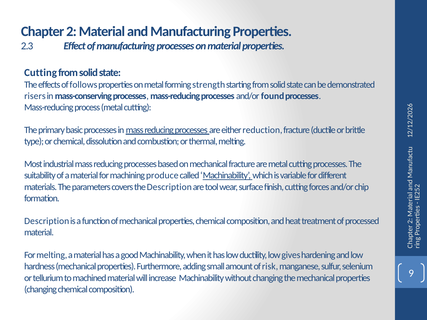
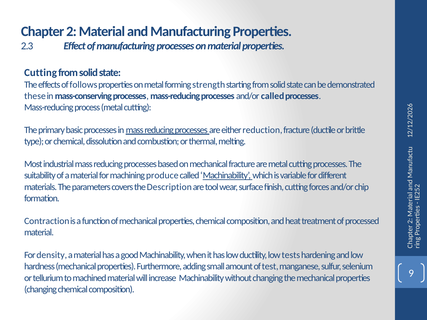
risers: risers -> these (35, 96)
and/or found: found -> called (273, 96)
Description: Description -> Contraction (47, 221)
For melting: melting -> density (52, 255)
gives: gives -> tests (291, 255)
risk: risk -> test (270, 267)
